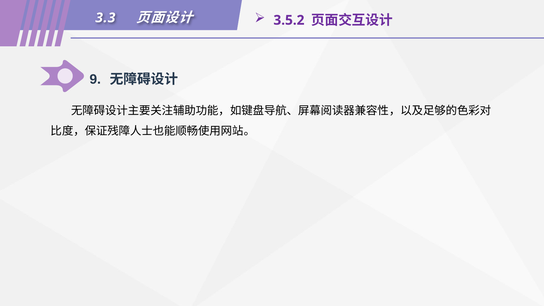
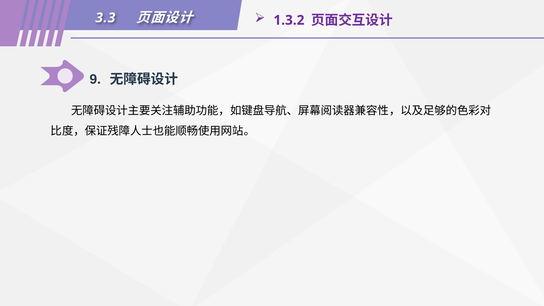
3.5.2: 3.5.2 -> 1.3.2 (289, 20)
